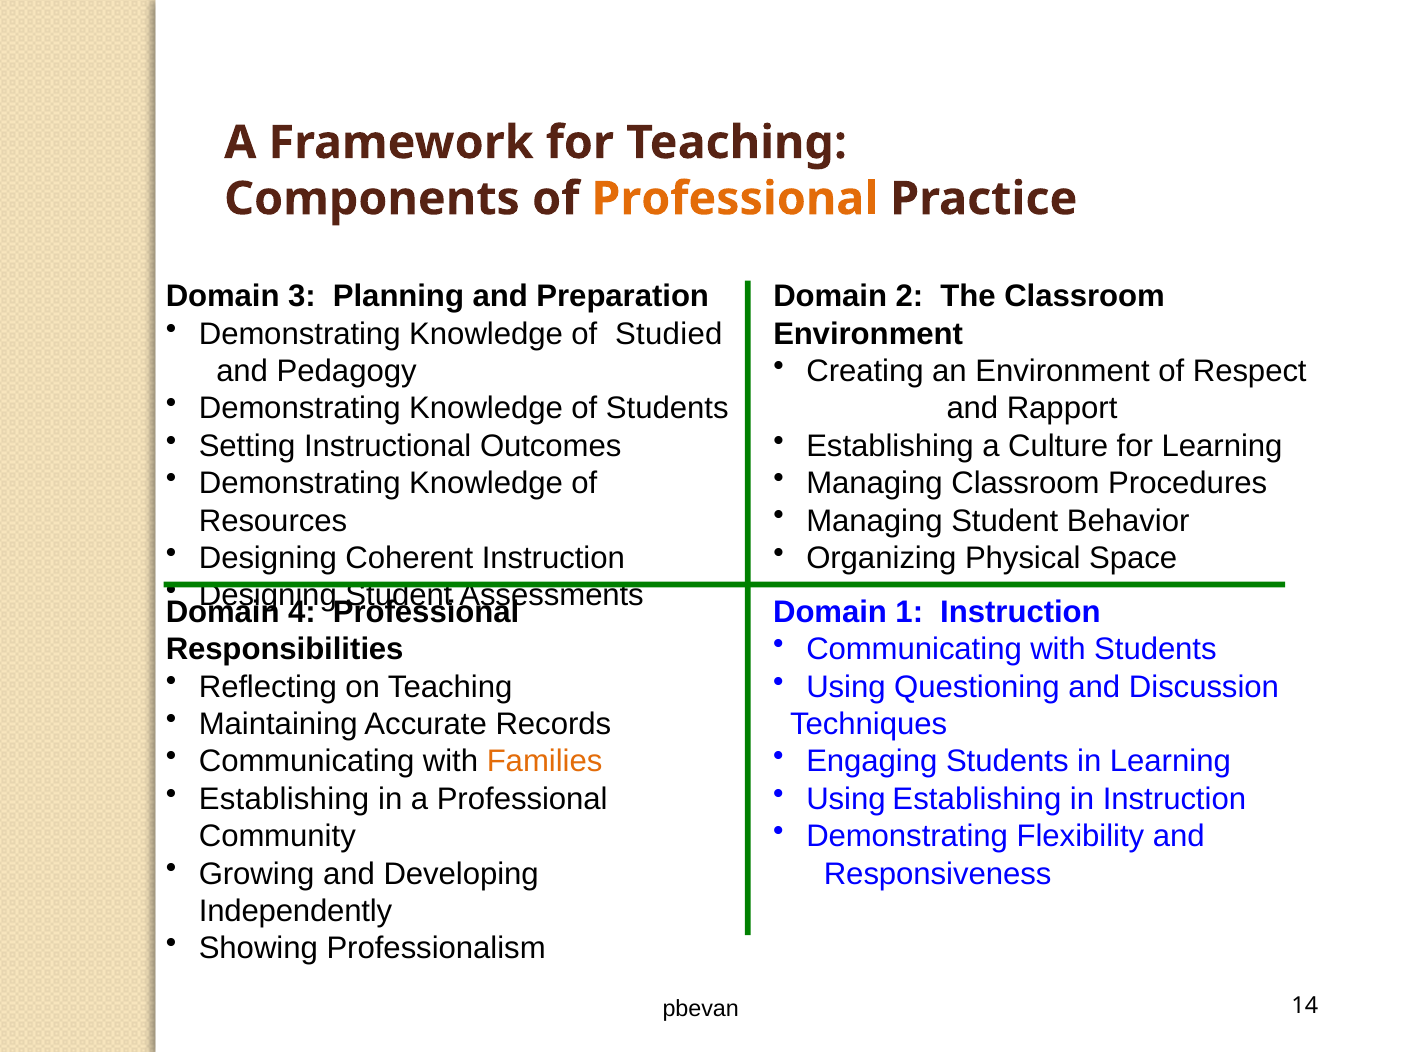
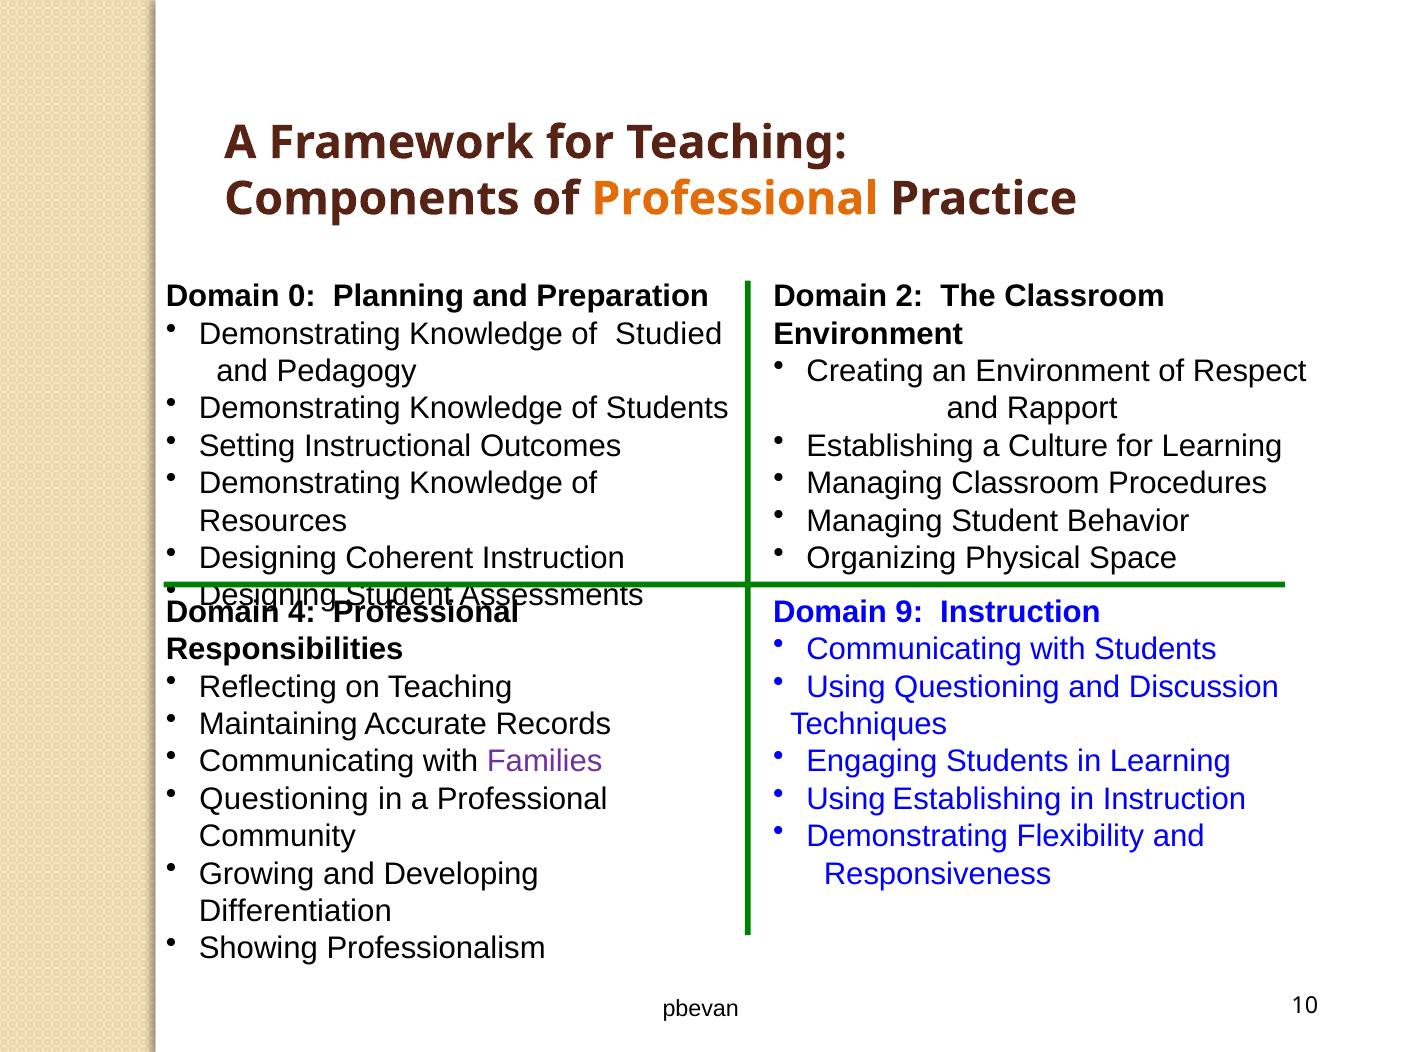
3: 3 -> 0 (302, 296)
1: 1 -> 9 (909, 612)
Families colour: orange -> purple (545, 761)
Establishing: Establishing -> Questioning (284, 799)
Independently: Independently -> Differentiation (295, 911)
14: 14 -> 10 (1305, 1005)
